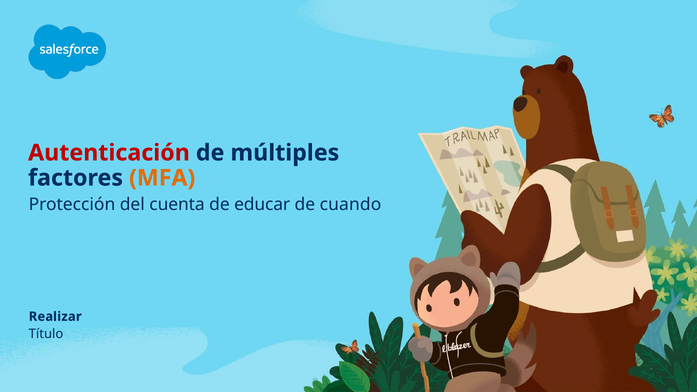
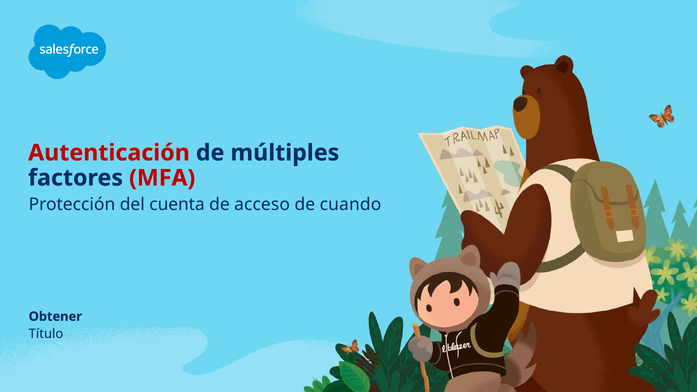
MFA colour: orange -> red (162, 178)
educar: educar -> acceso (262, 204)
Realizar: Realizar -> Obtener (55, 317)
